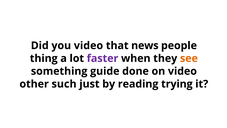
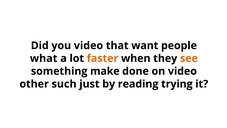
news: news -> want (145, 45)
thing: thing -> what (44, 58)
faster colour: purple -> orange (103, 58)
guide: guide -> make (105, 71)
